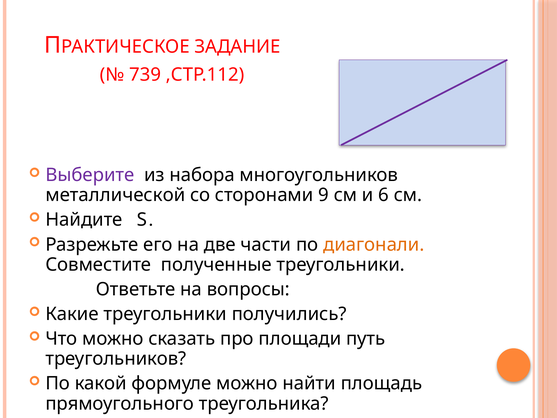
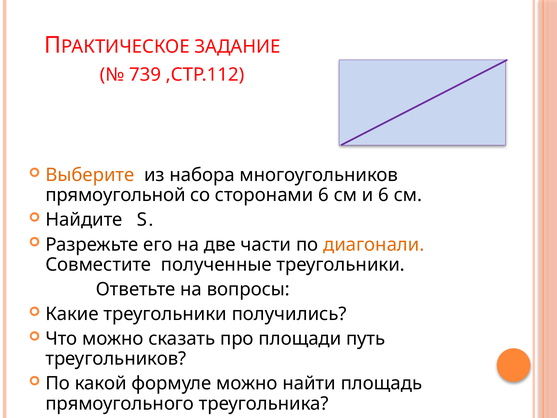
Выберите colour: purple -> orange (90, 175)
металлической: металлической -> прямоугольной (115, 195)
сторонами 9: 9 -> 6 (324, 195)
